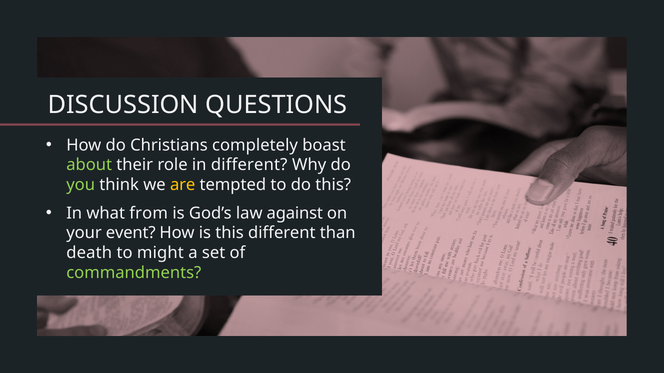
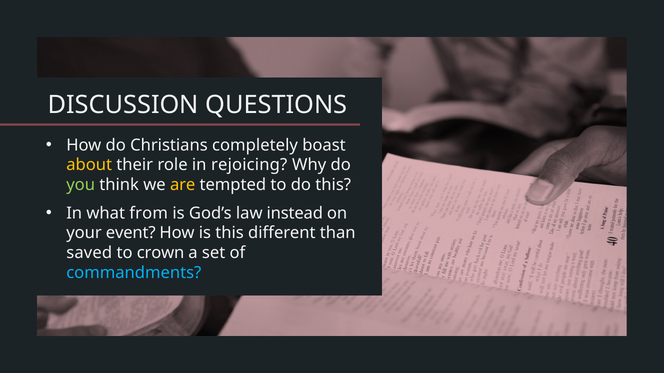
about colour: light green -> yellow (89, 165)
in different: different -> rejoicing (249, 165)
against: against -> instead (295, 213)
death: death -> saved (89, 253)
might: might -> crown (161, 253)
commandments colour: light green -> light blue (134, 273)
